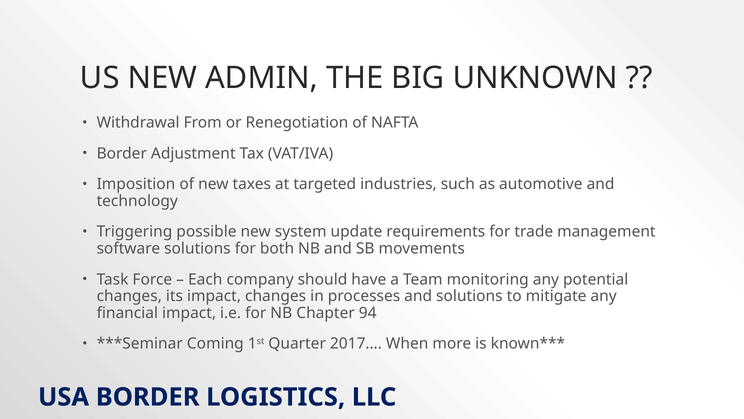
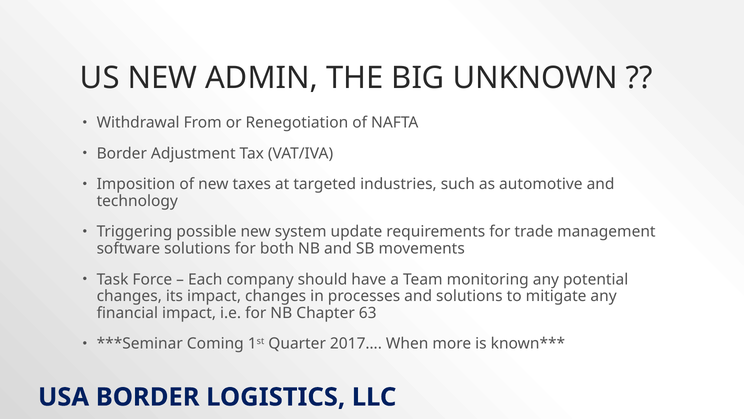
94: 94 -> 63 (368, 313)
